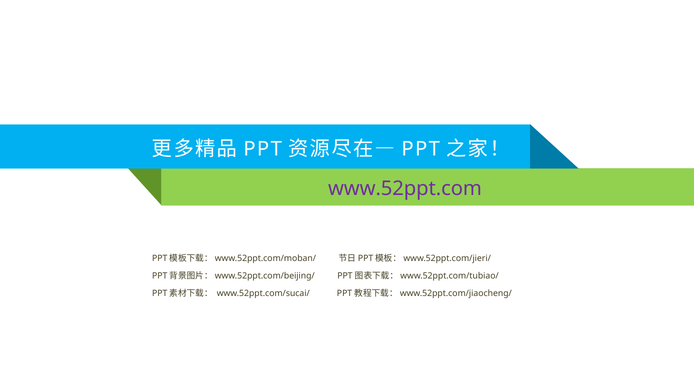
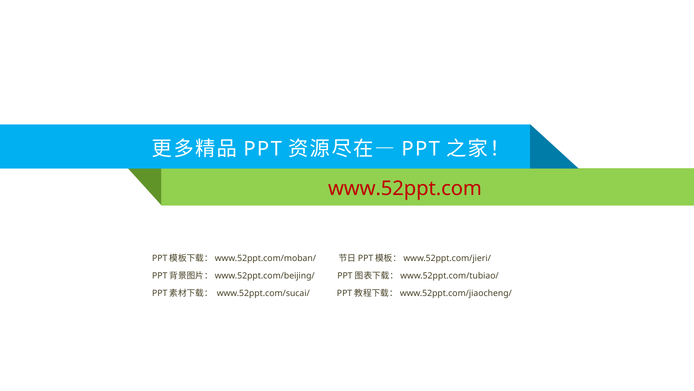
www.52ppt.com colour: purple -> red (405, 188)
